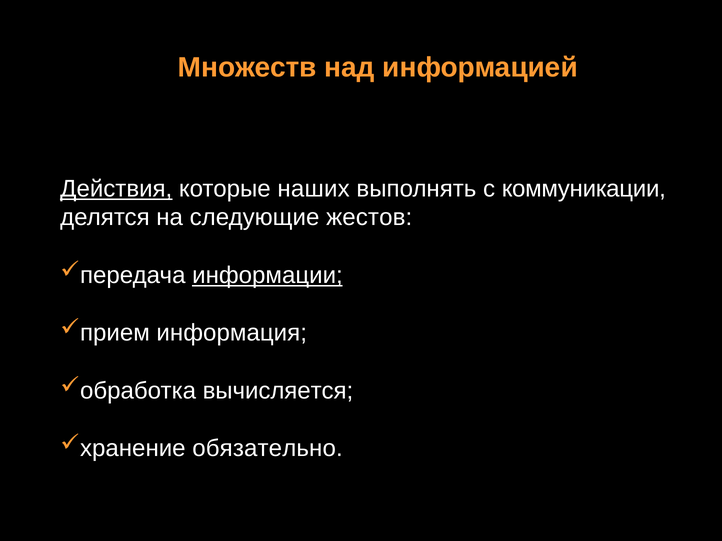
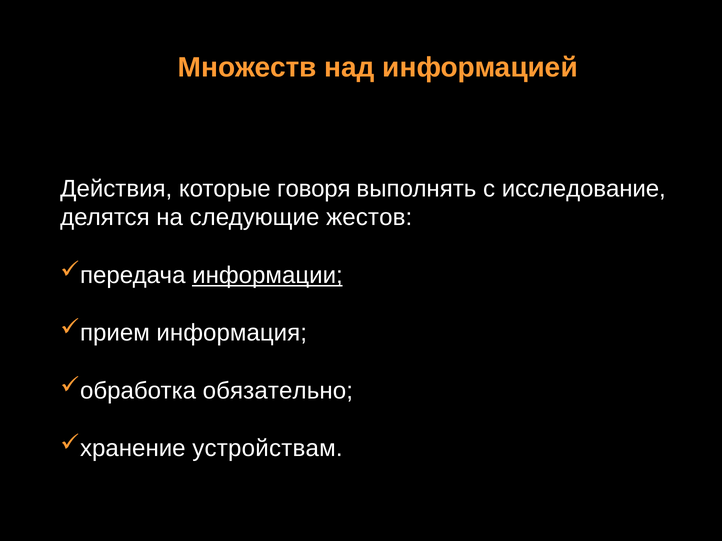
Действия underline: present -> none (116, 189)
наших: наших -> говоря (314, 189)
коммуникации: коммуникации -> исследование (584, 189)
вычисляется: вычисляется -> обязательно (278, 391)
обязательно: обязательно -> устройствам (267, 449)
